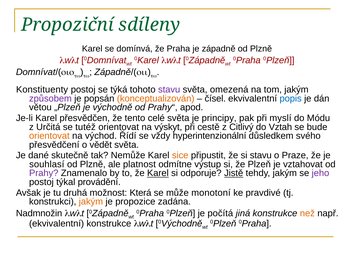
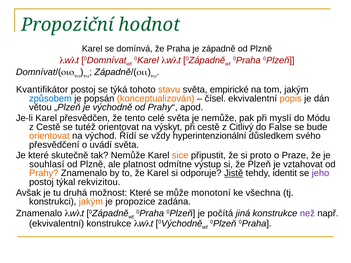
sdíleny: sdíleny -> hodnot (149, 25)
Konstituenty: Konstituenty -> Kvantifikátor (42, 90)
stavu colour: purple -> orange (169, 90)
omezená: omezená -> empirické (229, 90)
způsobem colour: purple -> blue (50, 99)
popis colour: blue -> orange (291, 99)
je principy: principy -> nemůže (219, 118)
z Určitá: Určitá -> Cestě (48, 127)
Vztah: Vztah -> False (280, 127)
vědět: vědět -> uvádí (101, 145)
Je dané: dané -> které (39, 156)
si stavu: stavu -> proto (261, 156)
Prahy colour: purple -> orange (44, 173)
Karel underline: present -> none (158, 173)
tehdy jakým: jakým -> identit (285, 173)
provádění: provádění -> rekvizitou (99, 182)
možnost Která: Která -> Které (141, 193)
pravdivé: pravdivé -> všechna (263, 193)
Nadmnožin: Nadmnožin -> Znamenalo (39, 214)
než colour: orange -> purple (307, 214)
